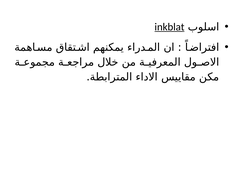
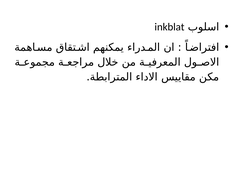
inkblat underline: present -> none (169, 27)
